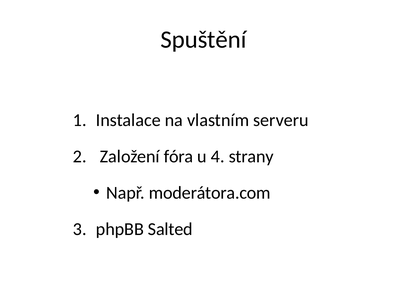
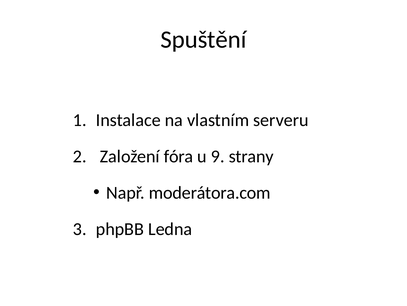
4: 4 -> 9 (218, 156)
Salted: Salted -> Ledna (170, 229)
